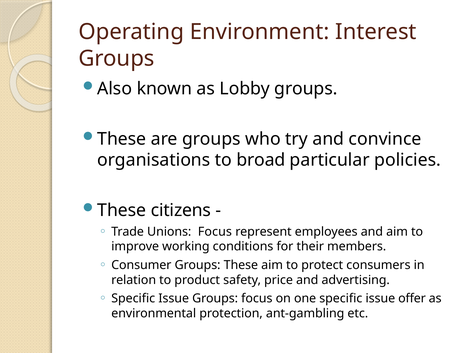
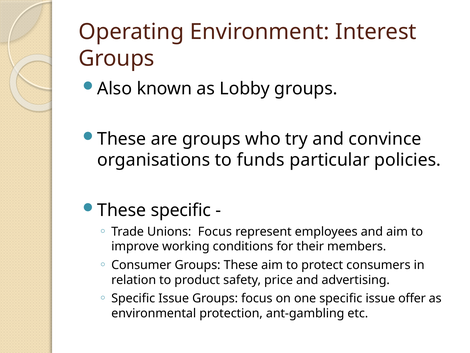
broad: broad -> funds (261, 160)
These citizens: citizens -> specific (181, 210)
